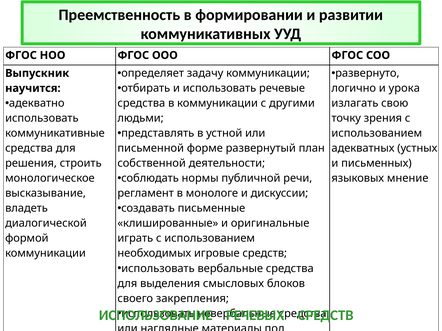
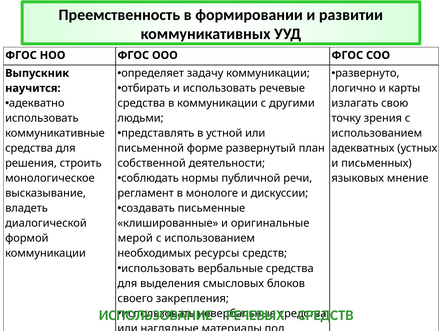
урока: урока -> карты (404, 88)
играть: играть -> мерой (135, 239)
игровые: игровые -> ресурсы (217, 254)
